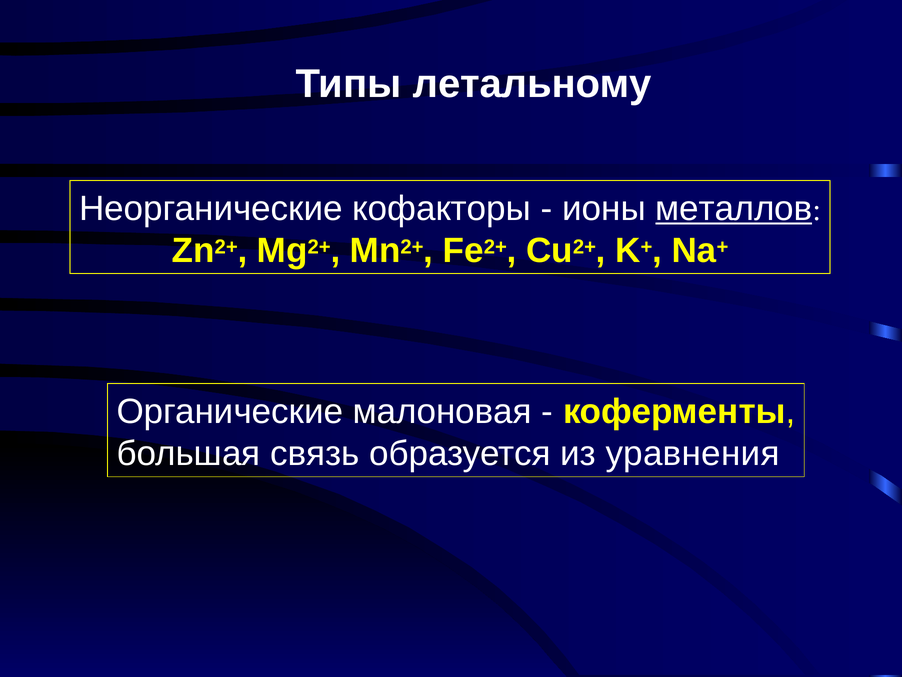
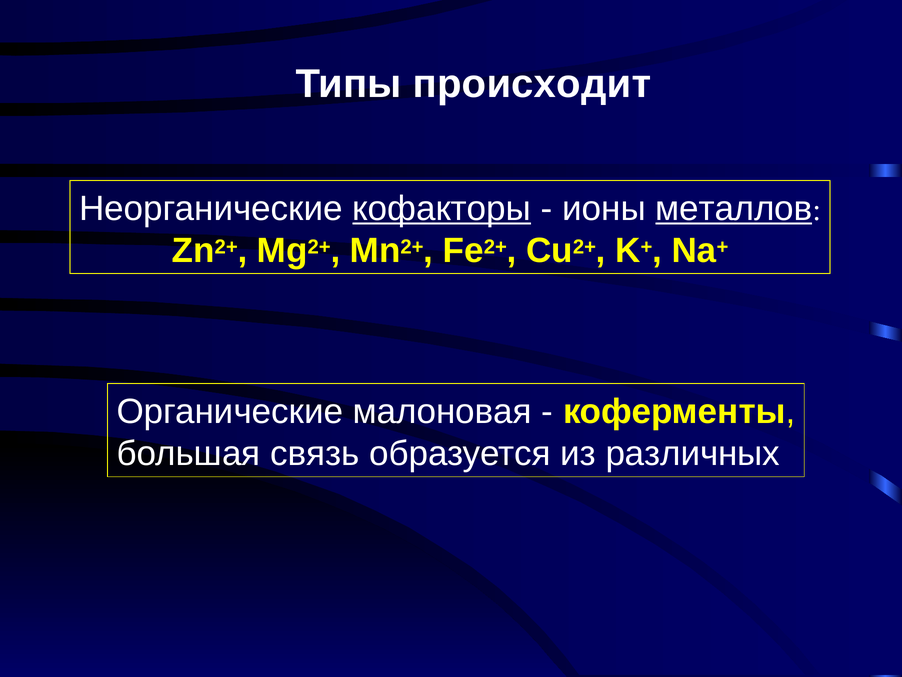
летальному: летальному -> происходит (532, 84)
кофакторы underline: none -> present (442, 208)
уравнения: уравнения -> различных (693, 453)
